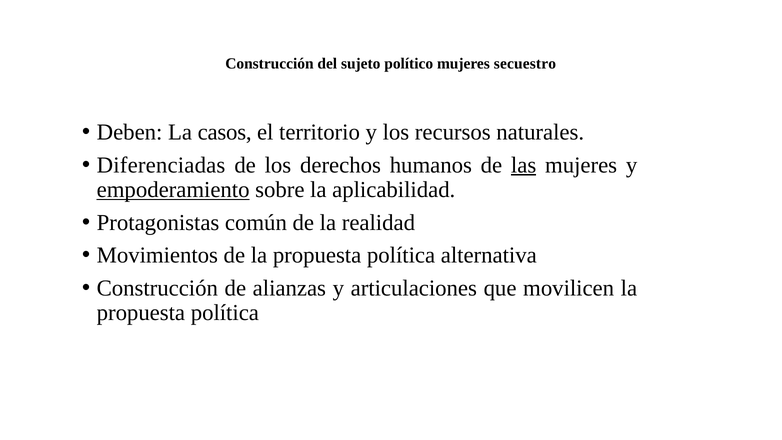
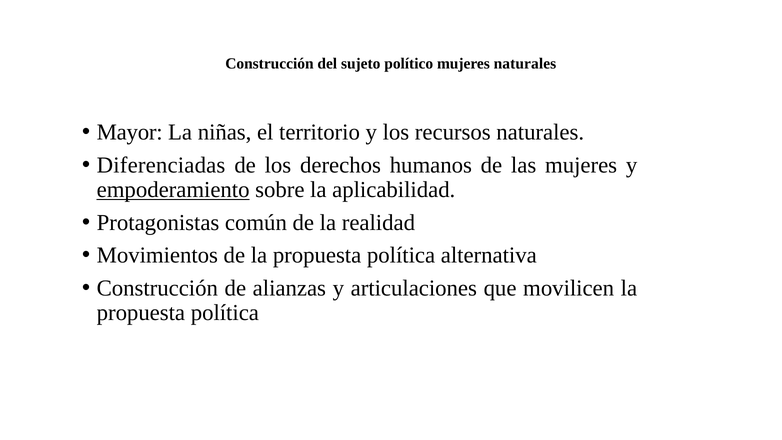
mujeres secuestro: secuestro -> naturales (525, 64)
Deben: Deben -> Mayor (130, 132)
casos: casos -> niñas (225, 132)
las underline: present -> none (524, 165)
